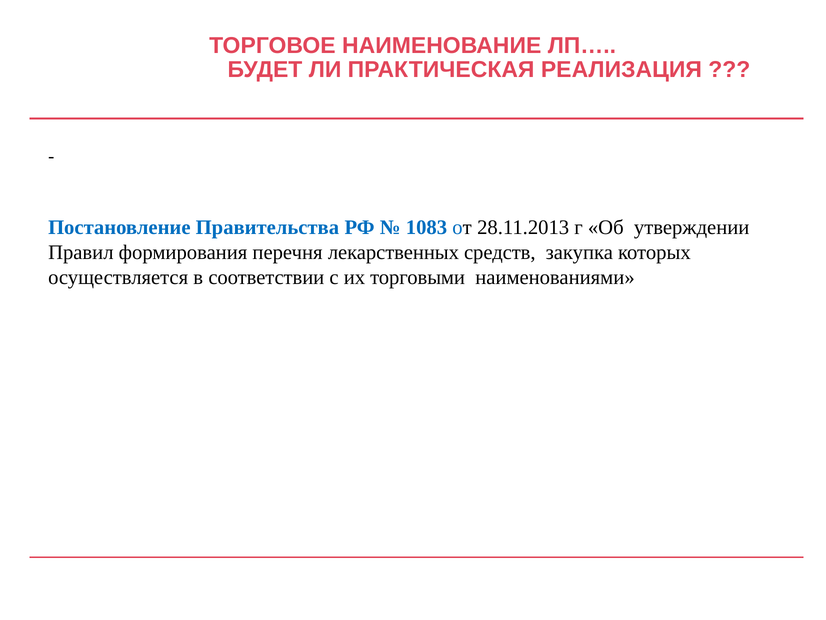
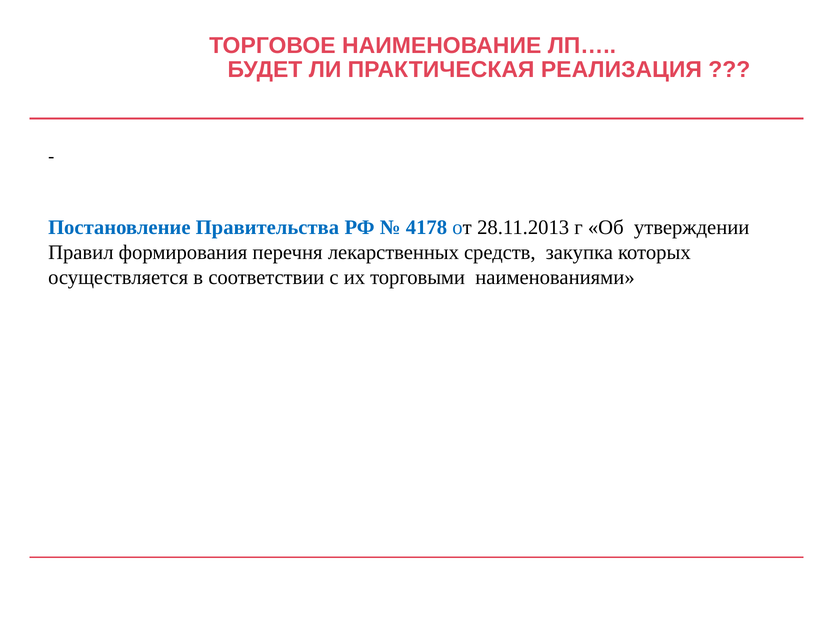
1083: 1083 -> 4178 (426, 227)
